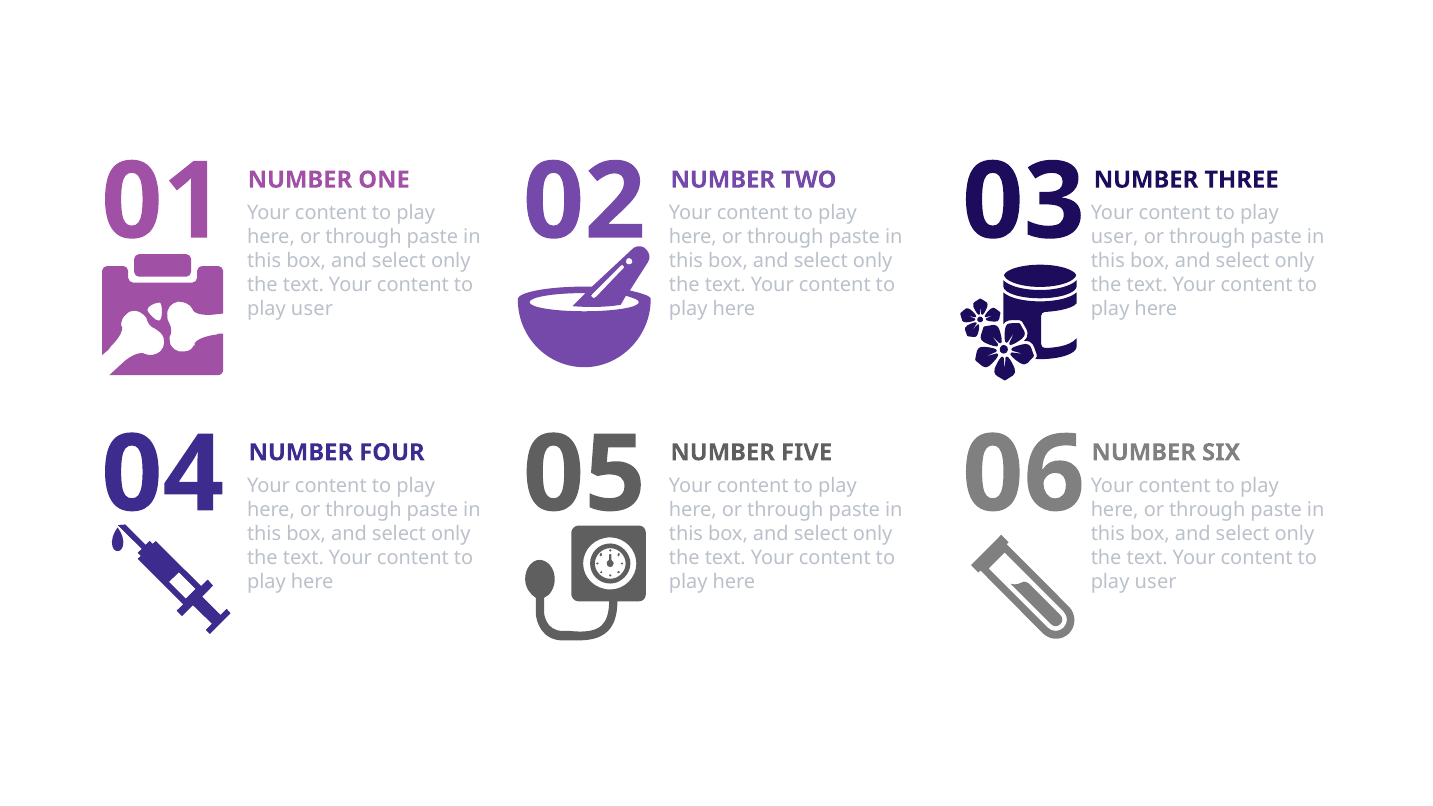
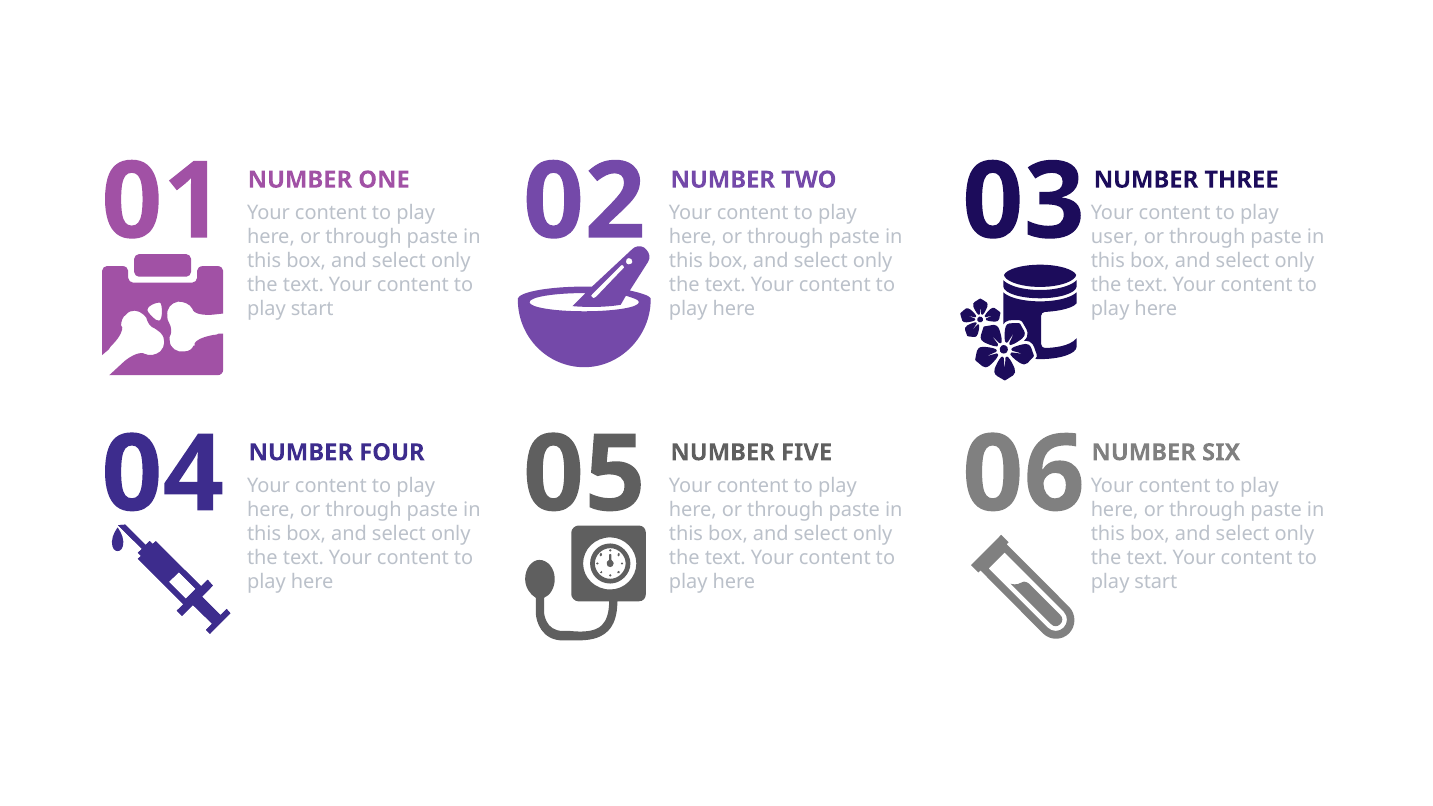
user: user -> start (312, 309)
user: user -> start (1156, 582)
